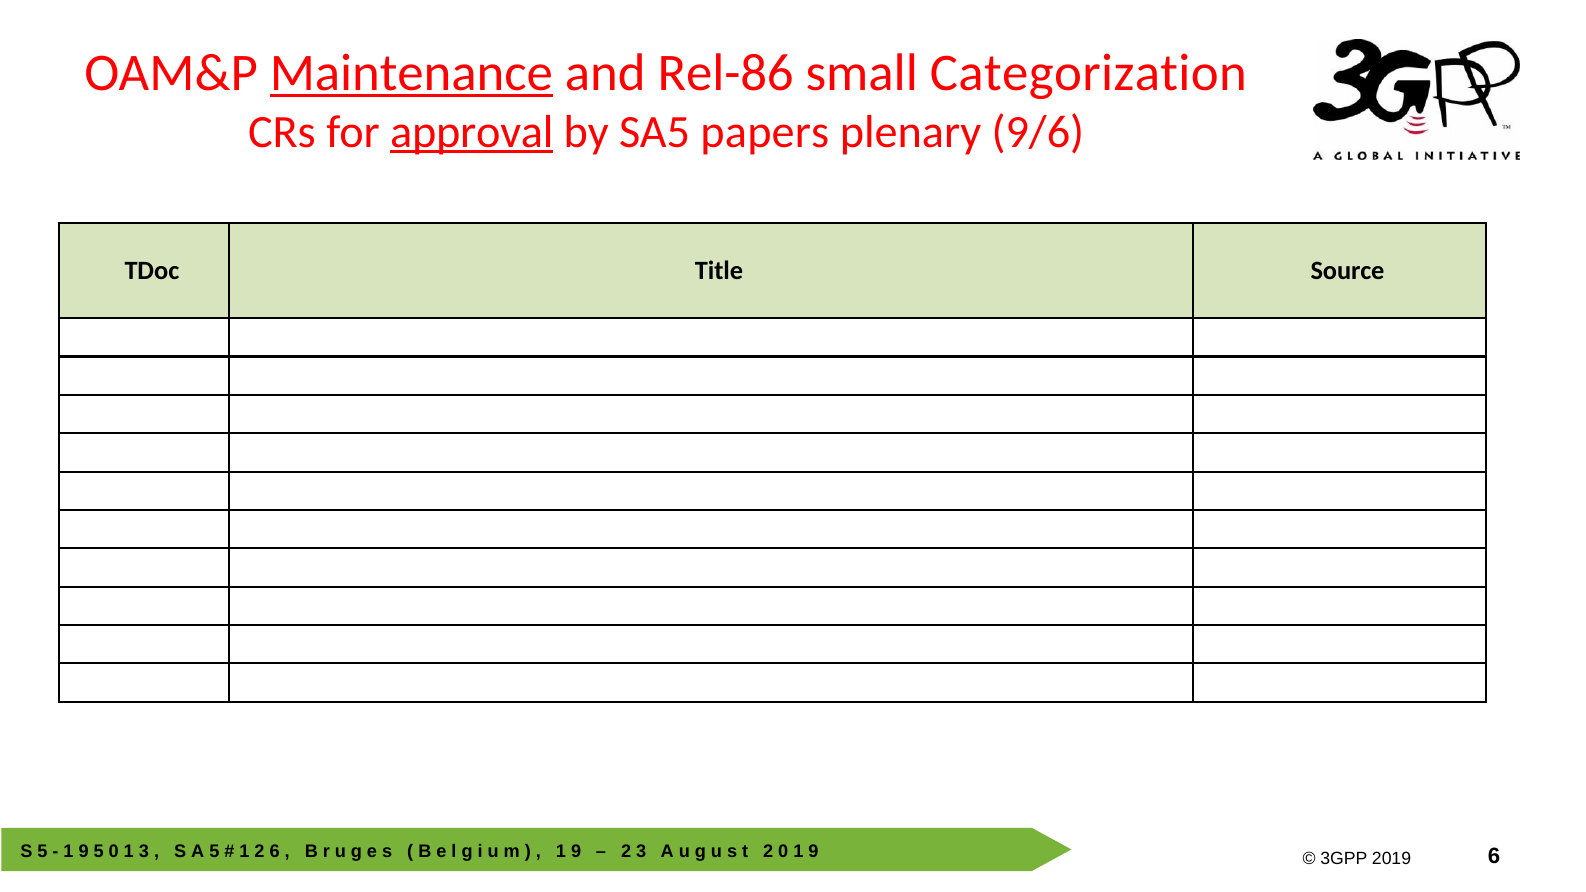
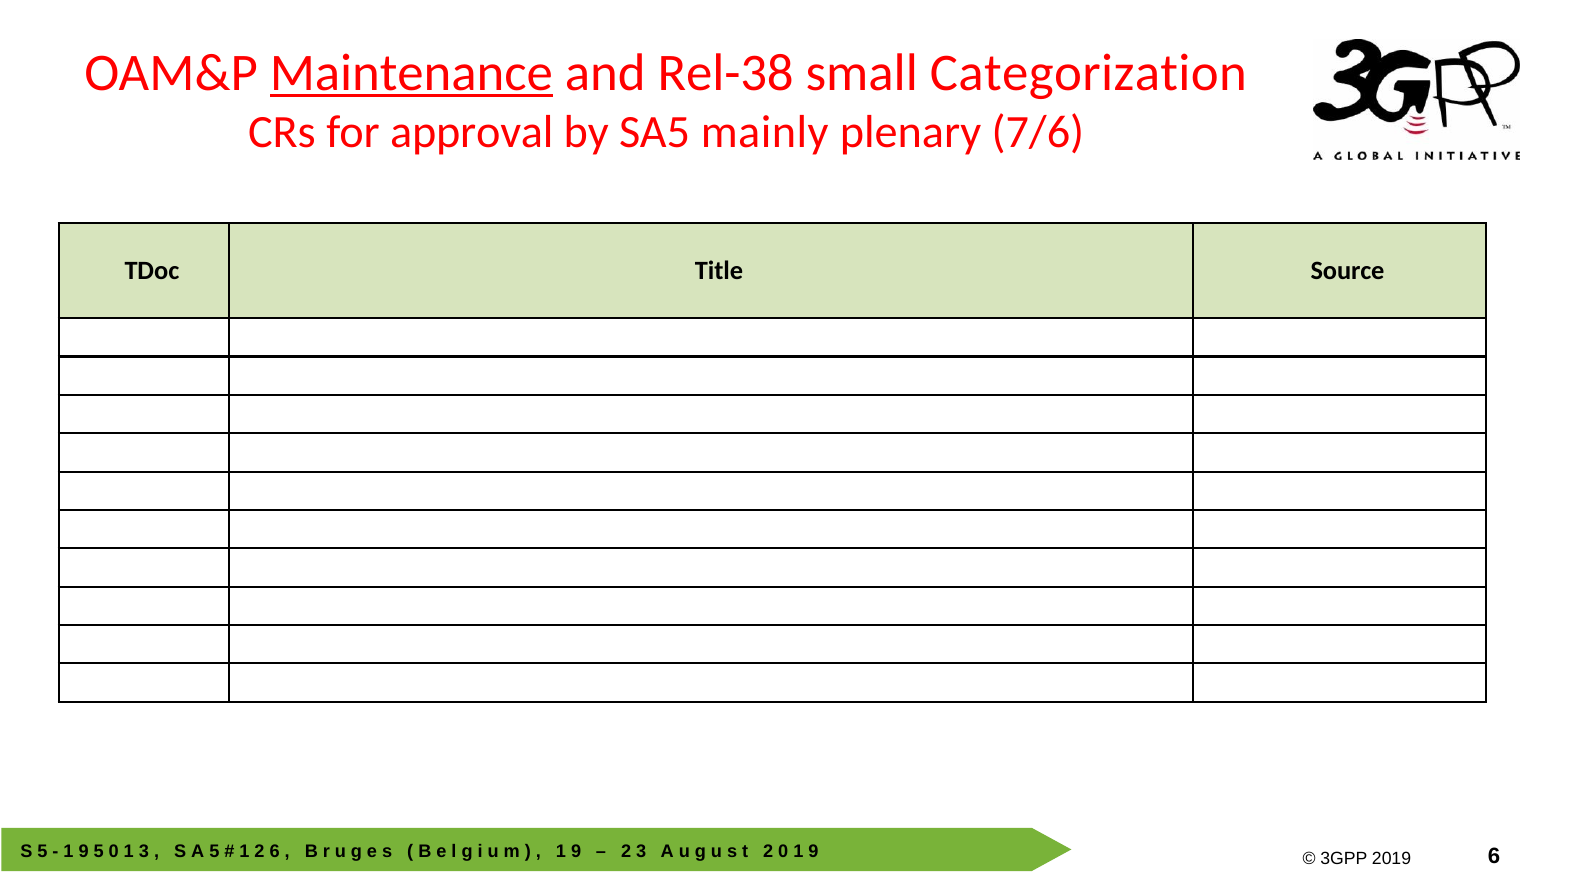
Rel-86: Rel-86 -> Rel-38 (726, 73)
approval underline: present -> none (472, 132)
papers: papers -> mainly (765, 132)
9/6: 9/6 -> 7/6 (1038, 132)
